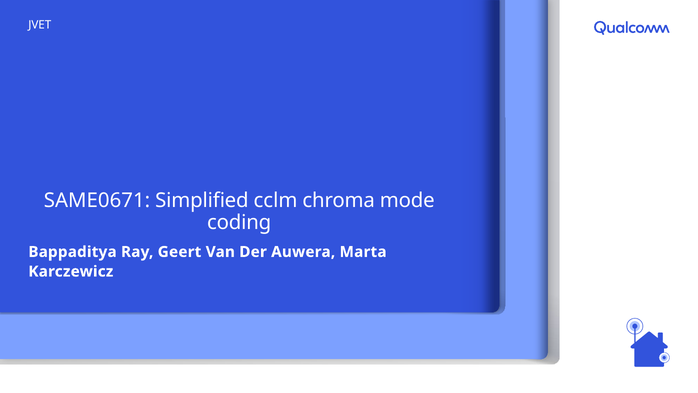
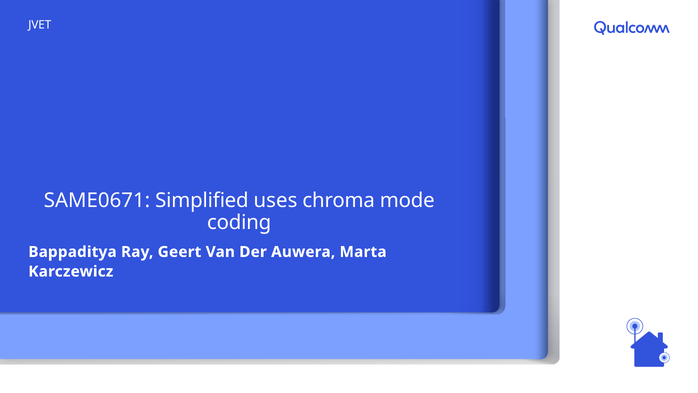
cclm: cclm -> uses (275, 200)
